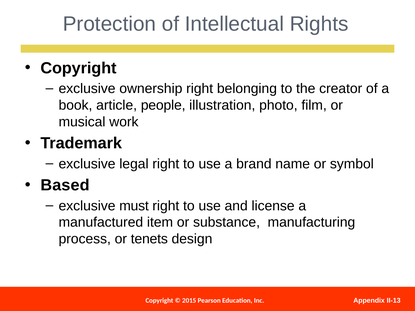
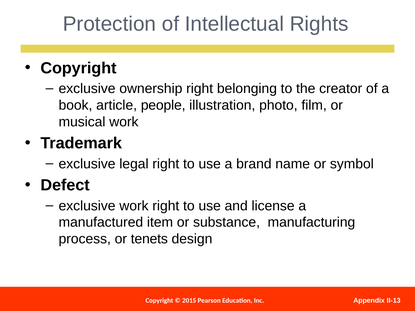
Based: Based -> Defect (65, 185)
exclusive must: must -> work (134, 206)
